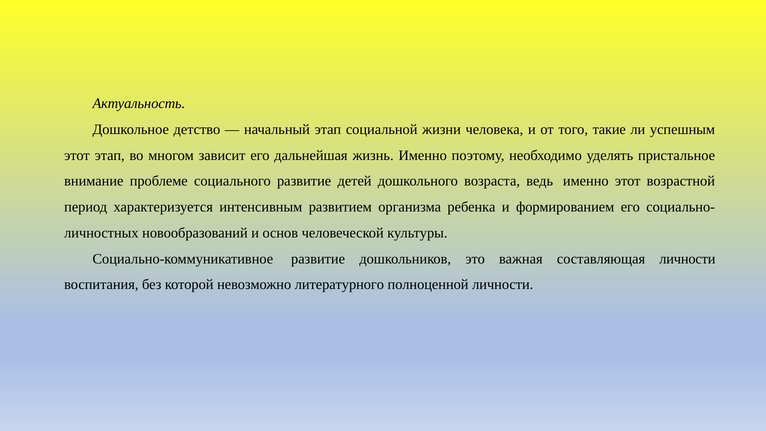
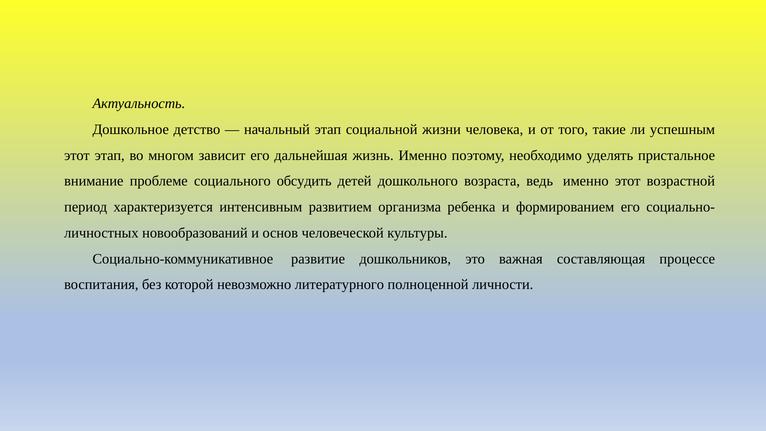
социального развитие: развитие -> обсудить (304, 181)
составляющая личности: личности -> процессе (687, 259)
